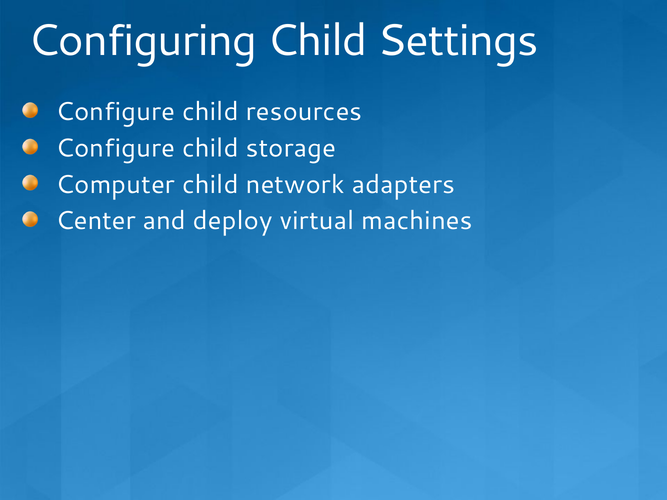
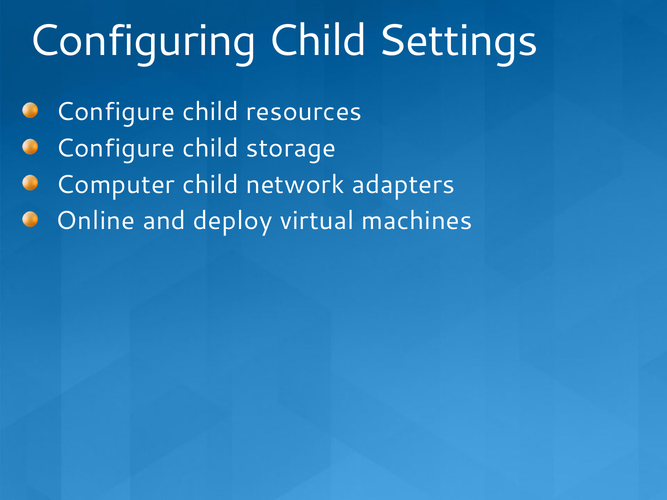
Center: Center -> Online (96, 221)
